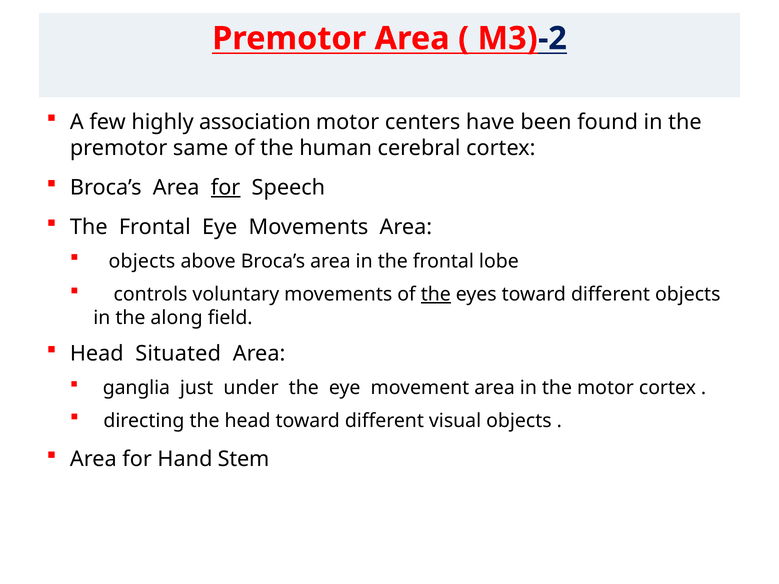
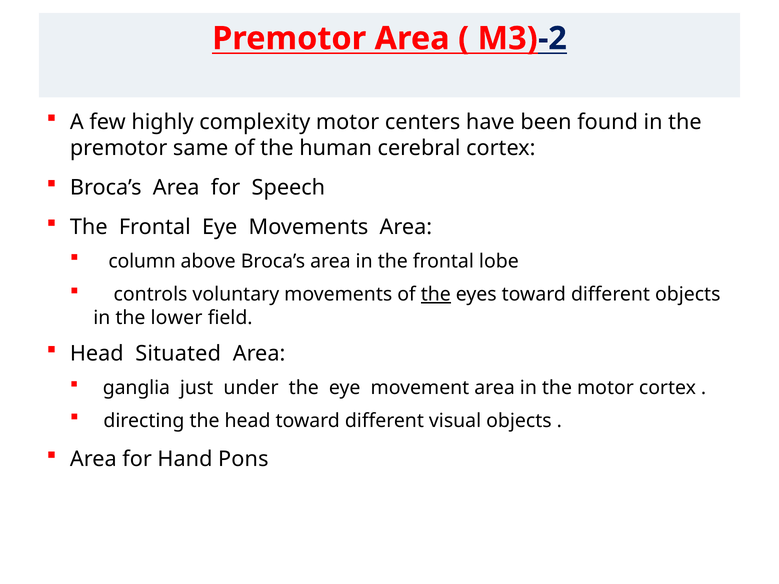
association: association -> complexity (255, 122)
for underline: present -> none (226, 188)
objects: objects -> column (142, 261)
along: along -> lower (176, 318)
Stem: Stem -> Pons (243, 459)
